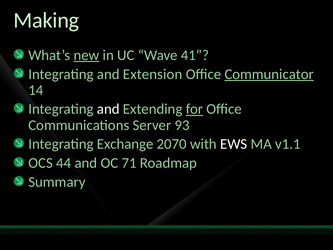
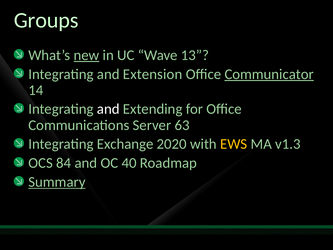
Making: Making -> Groups (46, 20)
41: 41 -> 13 (195, 55)
for underline: present -> none (194, 109)
93: 93 -> 63 (182, 125)
2070: 2070 -> 2020 (172, 144)
EWS colour: white -> yellow (234, 144)
v1.1: v1.1 -> v1.3 (288, 144)
44: 44 -> 84 (64, 163)
71: 71 -> 40 (129, 163)
Summary underline: none -> present (57, 182)
